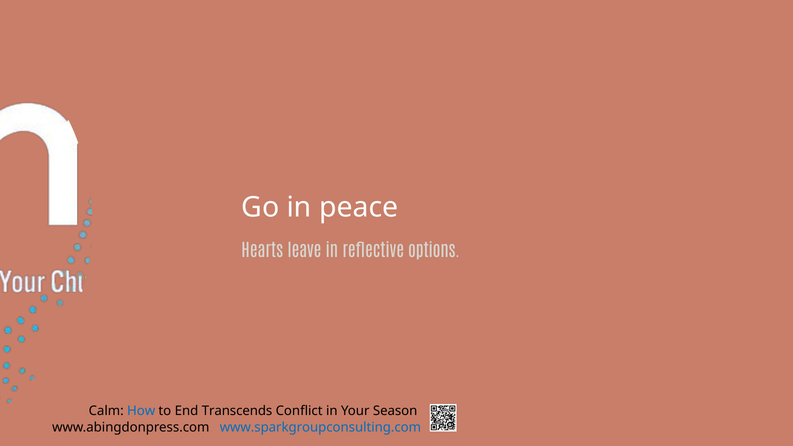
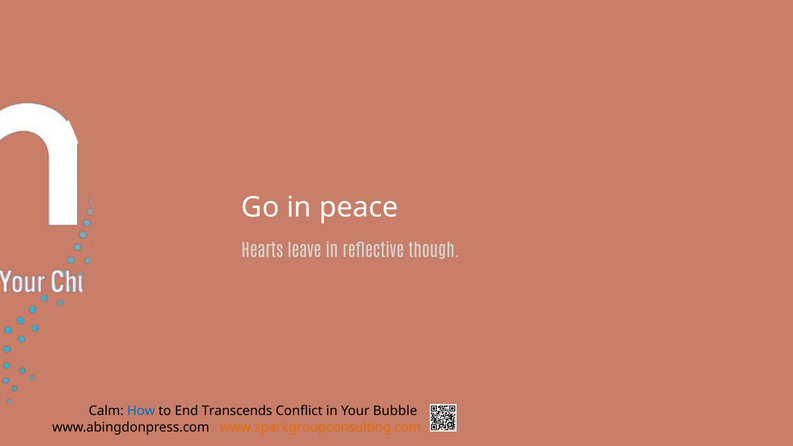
options: options -> though (434, 251)
Season: Season -> Bubble (395, 411)
www.sparkgroupconsulting.com colour: blue -> orange (320, 427)
